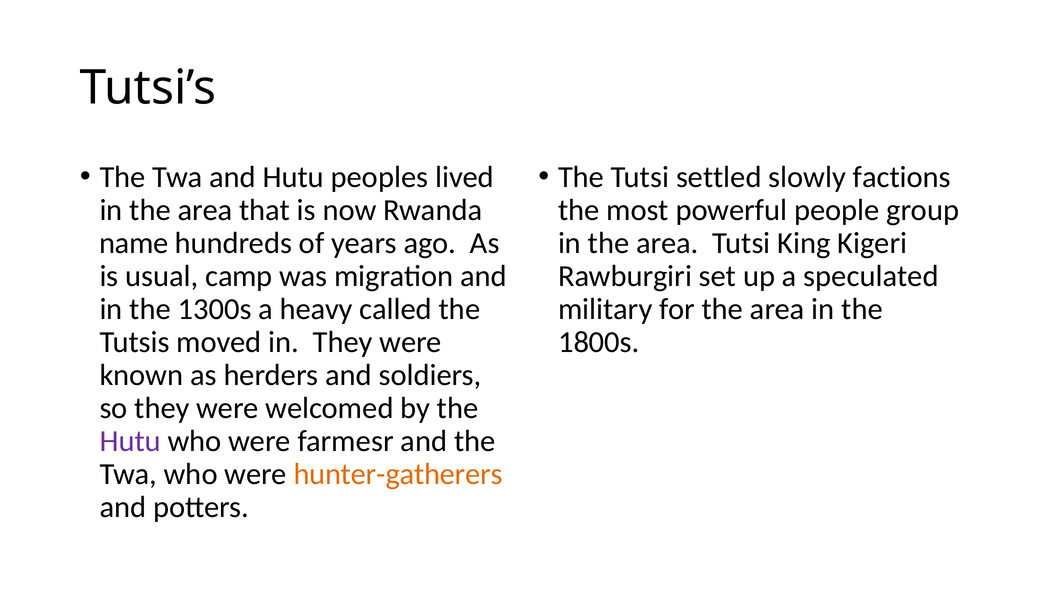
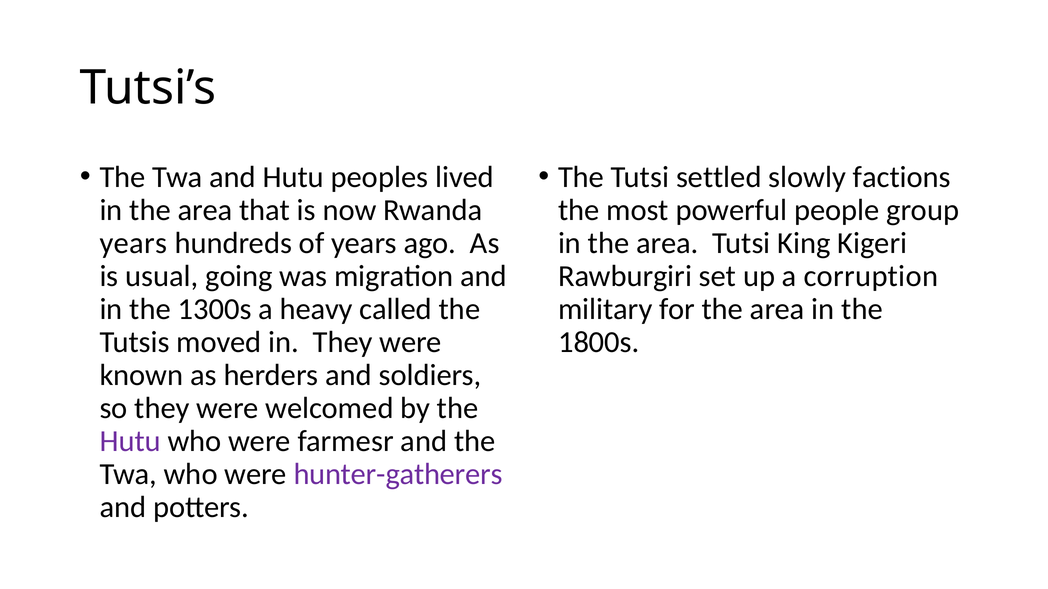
name: name -> years (134, 243)
camp: camp -> going (239, 276)
speculated: speculated -> corruption (871, 276)
hunter-gatherers colour: orange -> purple (398, 474)
